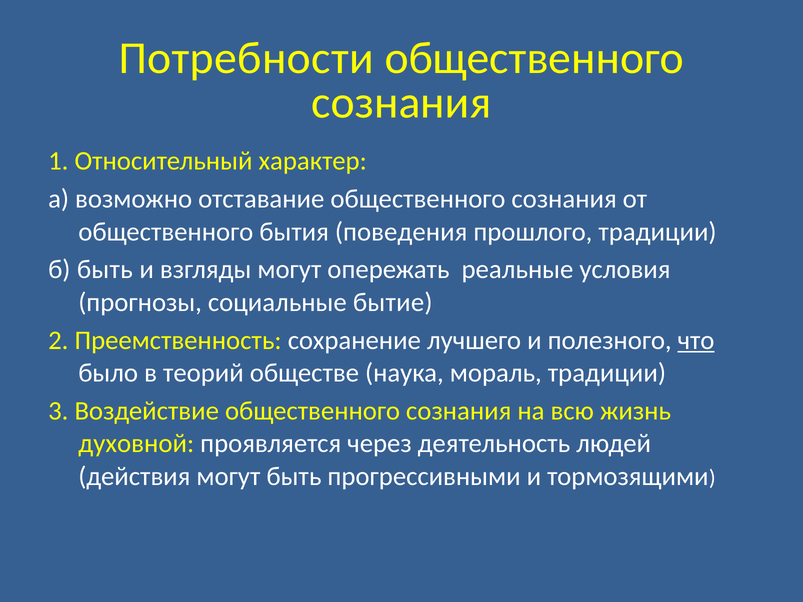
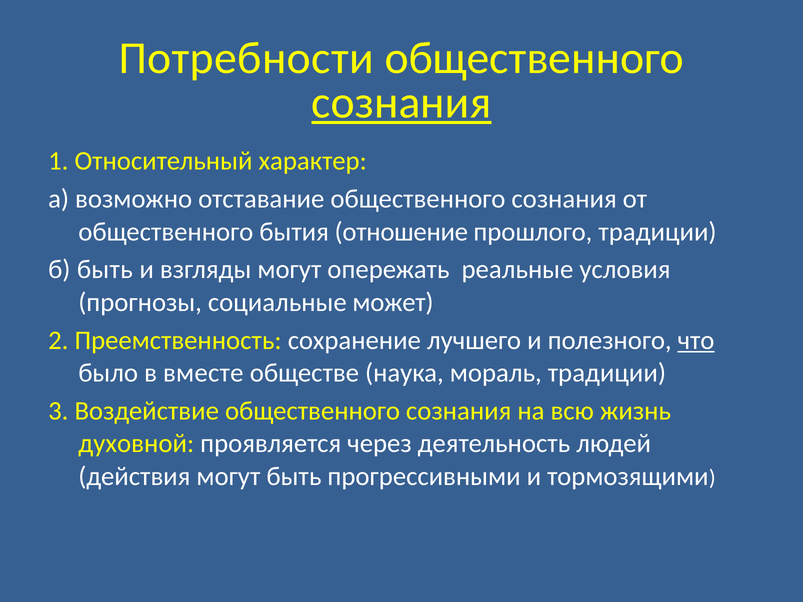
сознания underline: none -> present (401, 103)
поведения: поведения -> отношение (401, 232)
бытие: бытие -> может (393, 302)
теорий: теорий -> вместе (203, 373)
